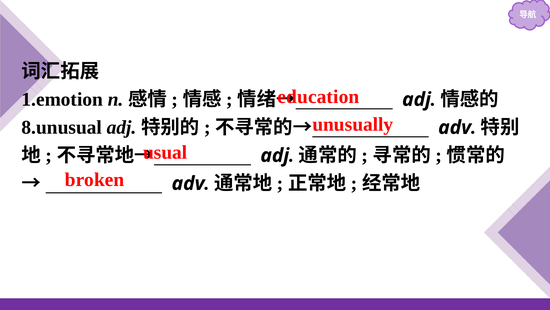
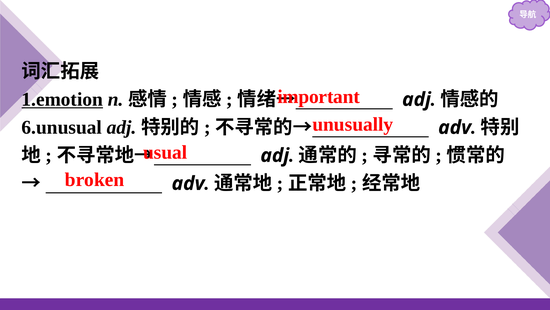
education: education -> important (319, 97)
1.emotion underline: none -> present (62, 99)
8.unusual: 8.unusual -> 6.unusual (62, 127)
